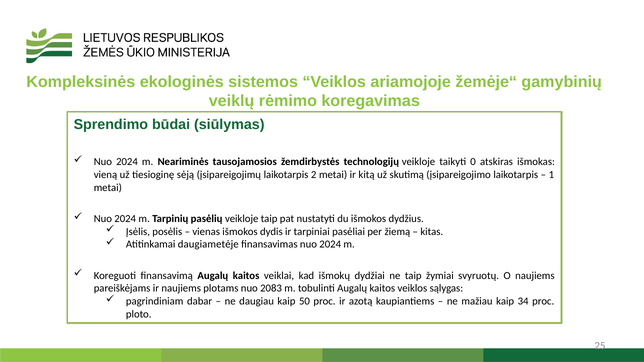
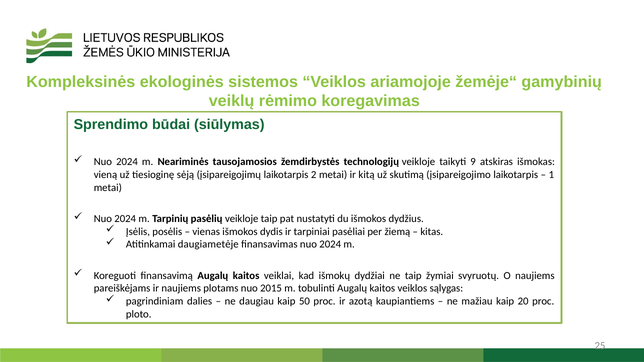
0: 0 -> 9 (473, 162)
2083: 2083 -> 2015 (271, 289)
dabar: dabar -> dalies (200, 301)
34: 34 -> 20 (523, 301)
